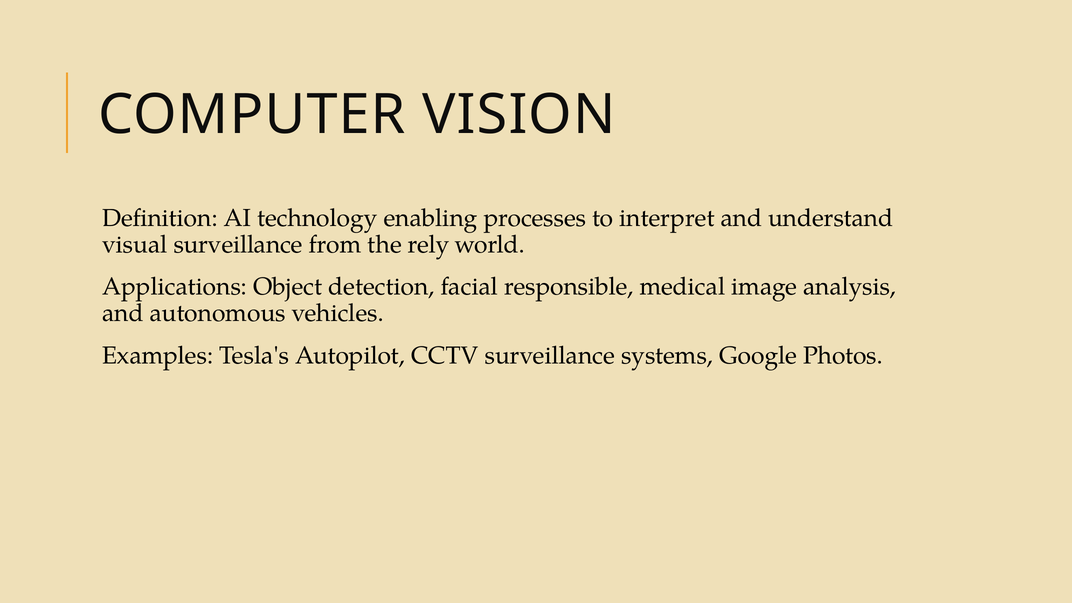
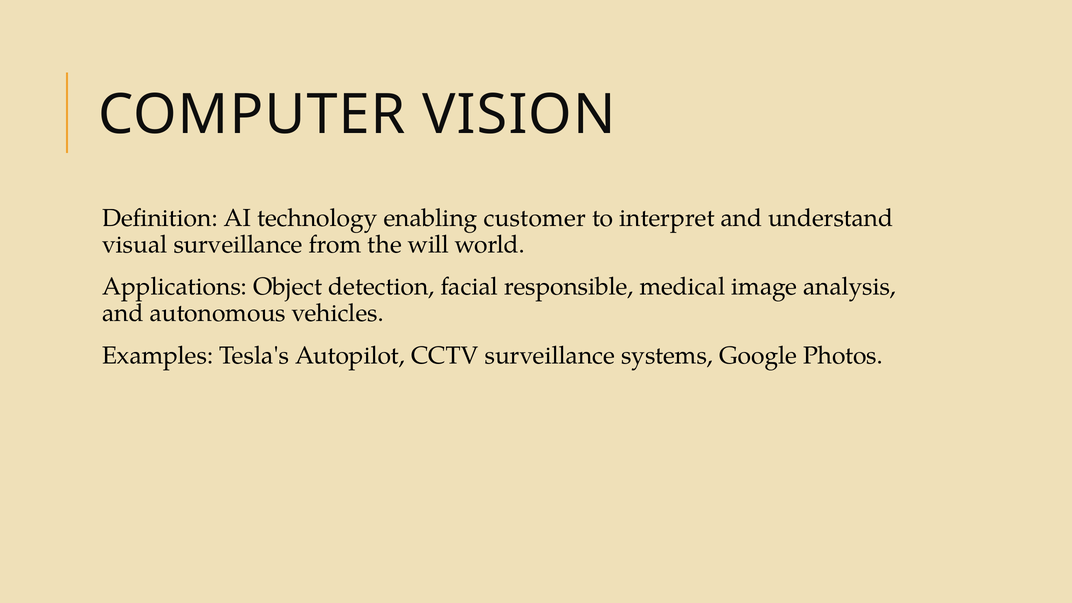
processes: processes -> customer (535, 218)
rely: rely -> will (428, 245)
